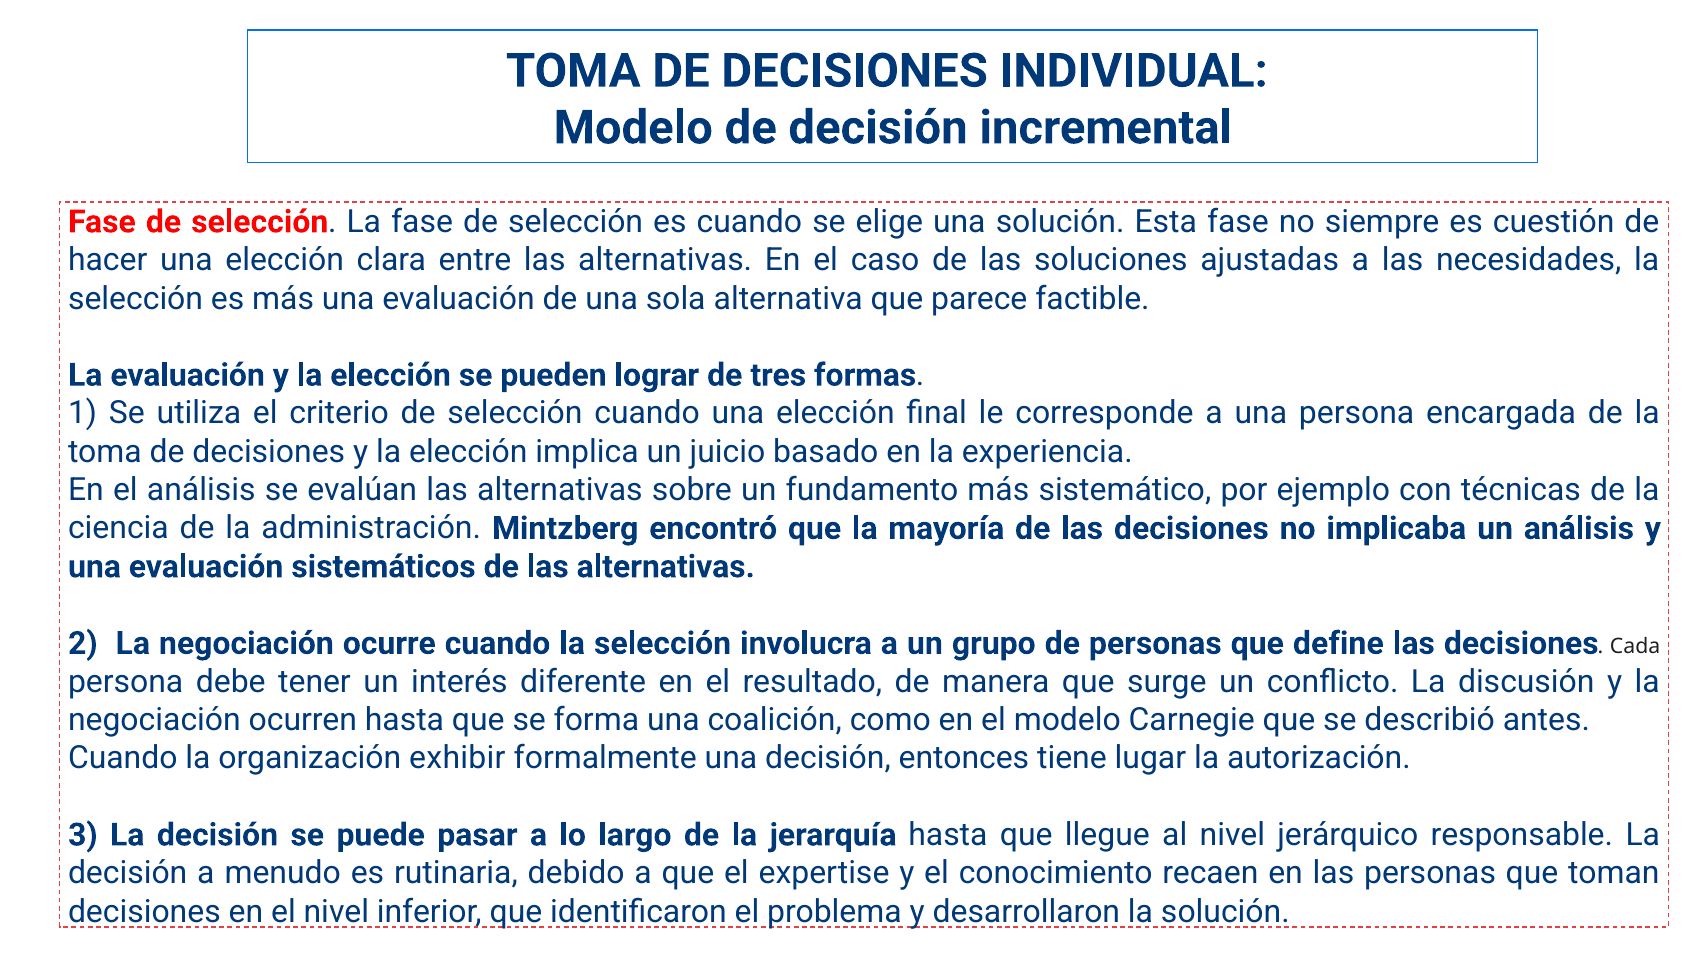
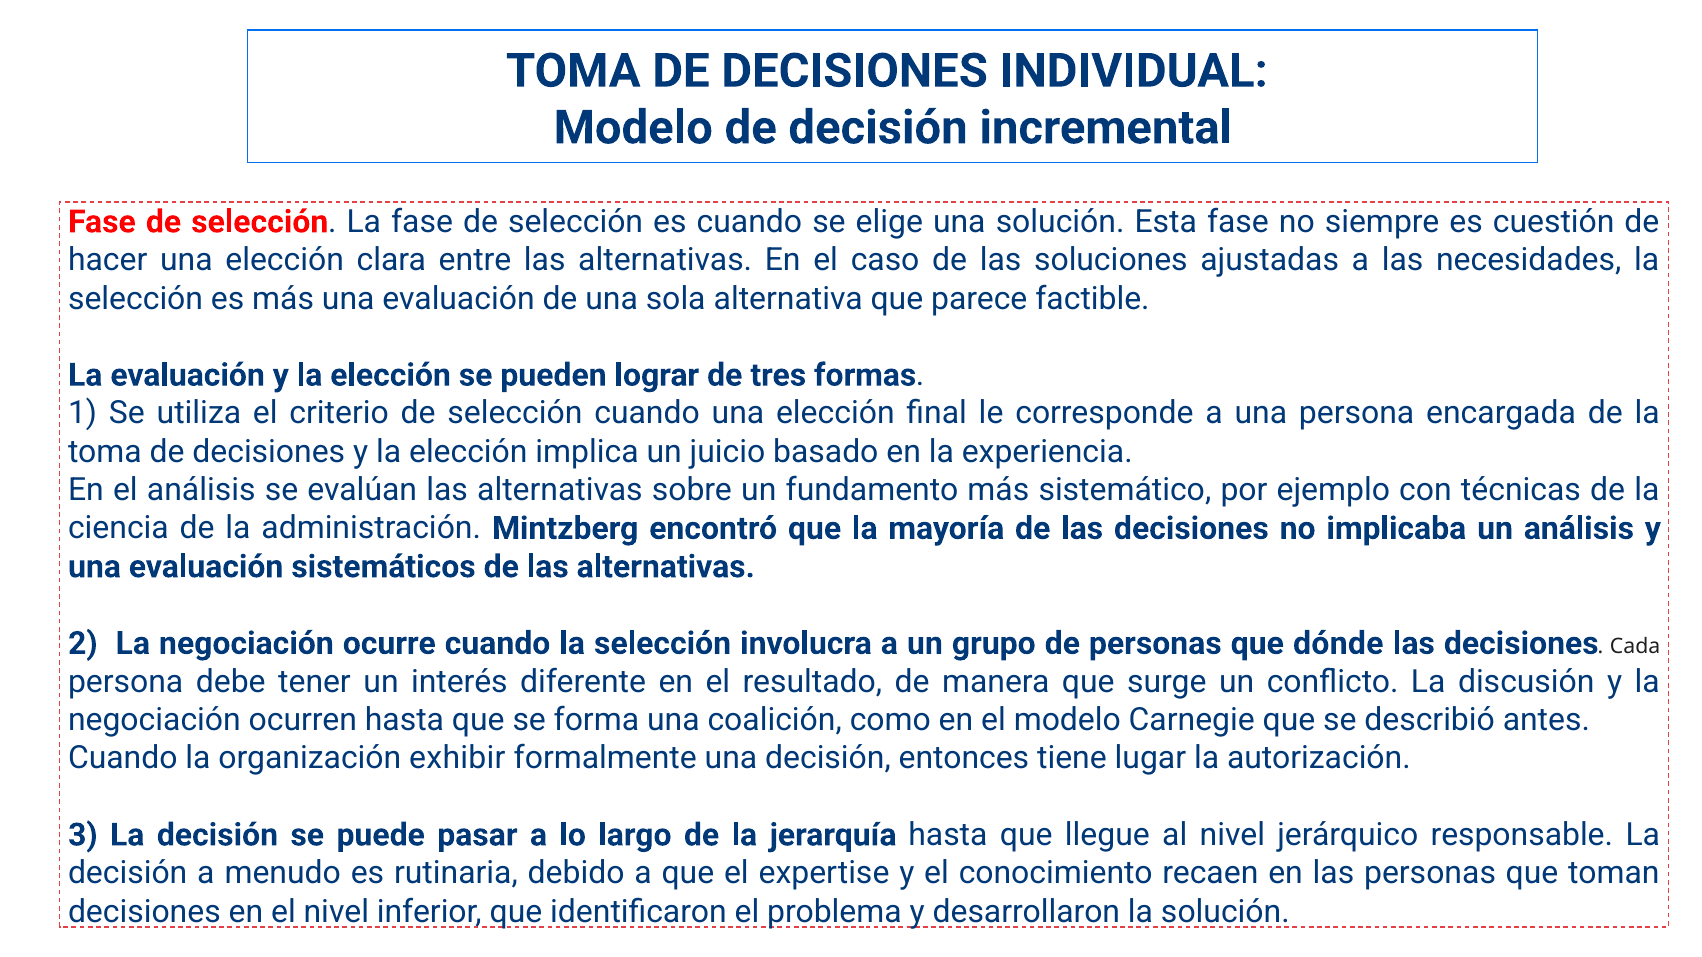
define: define -> dónde (1338, 644)
